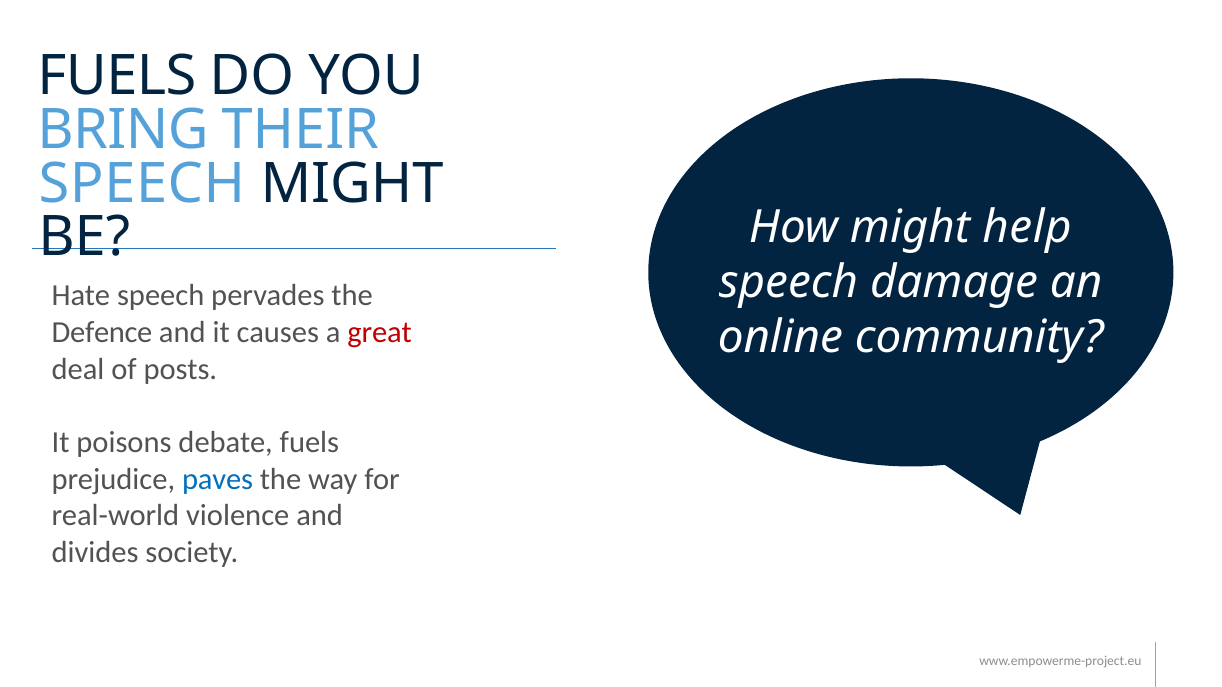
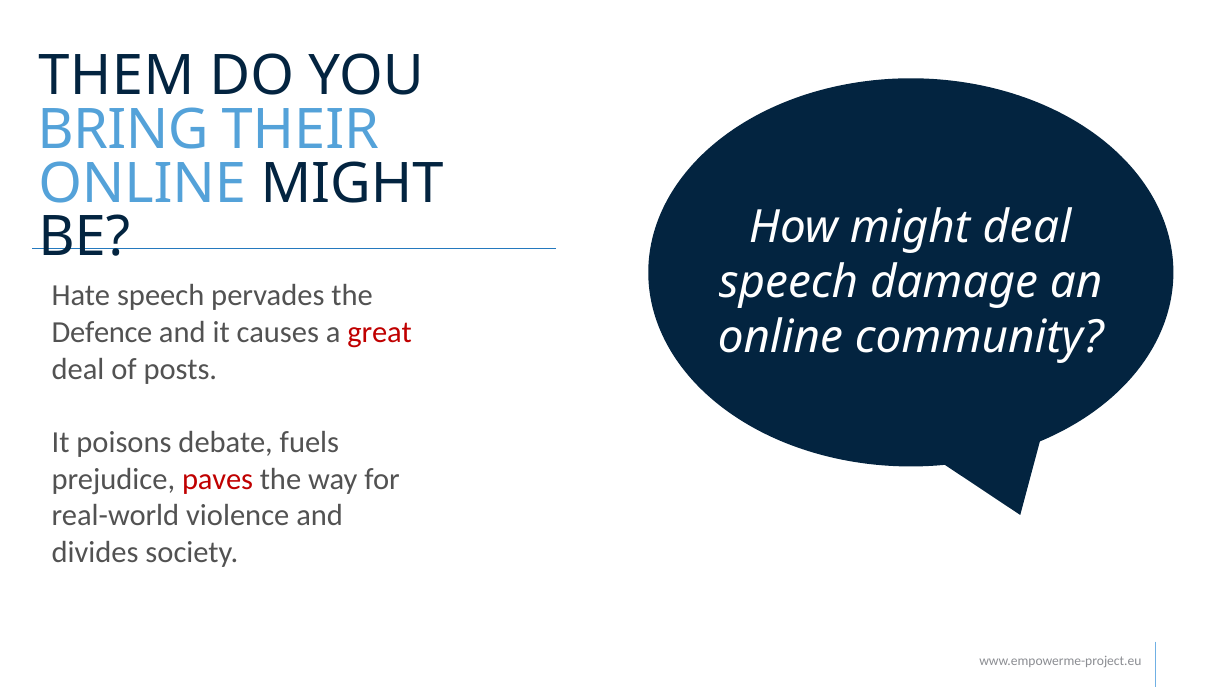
FUELS: FUELS -> THEM (116, 76)
SPEECH: SPEECH -> ONLINE (142, 184)
might help: help -> deal (1027, 227)
paves colour: blue -> red (218, 479)
